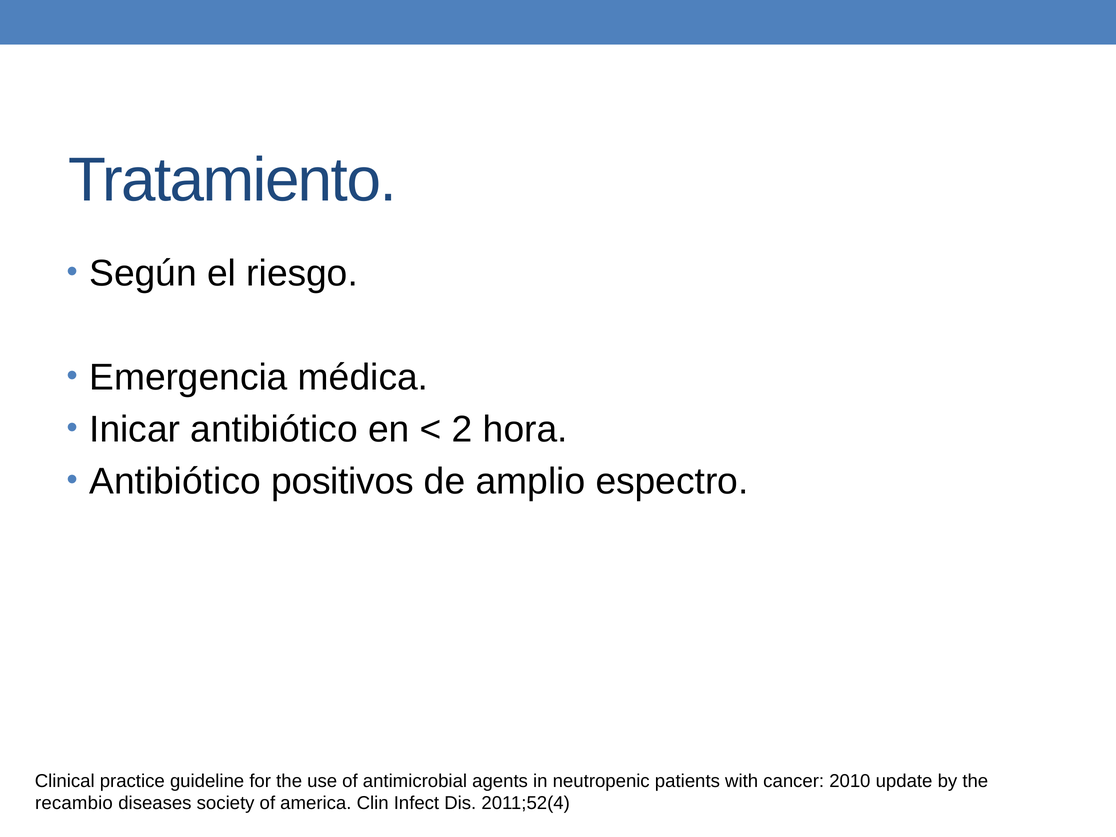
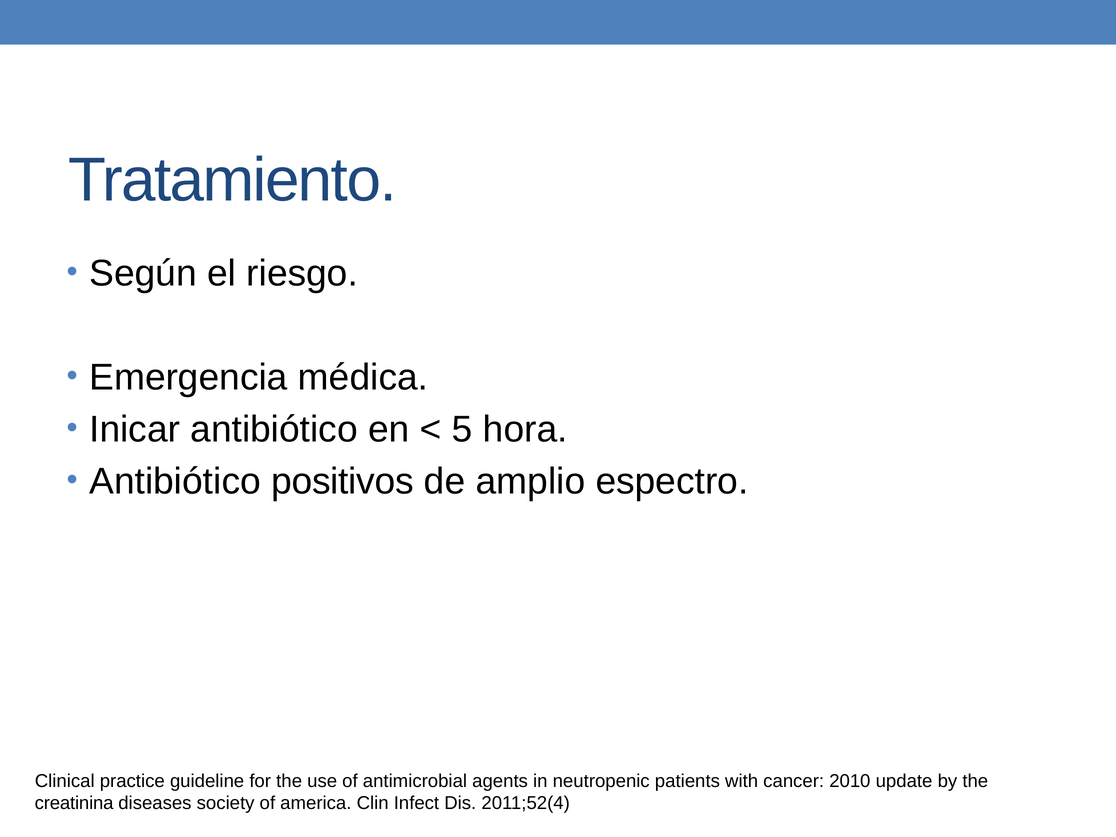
2: 2 -> 5 (462, 429)
recambio: recambio -> creatinina (74, 803)
